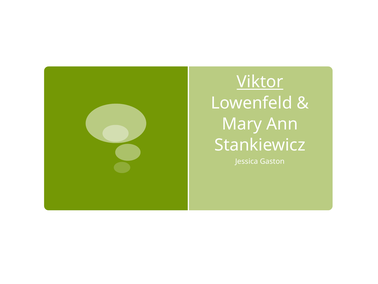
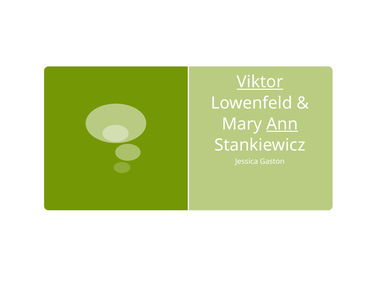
Ann underline: none -> present (282, 124)
